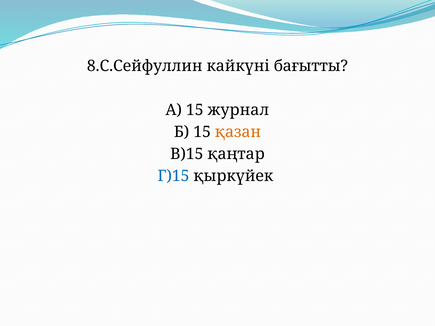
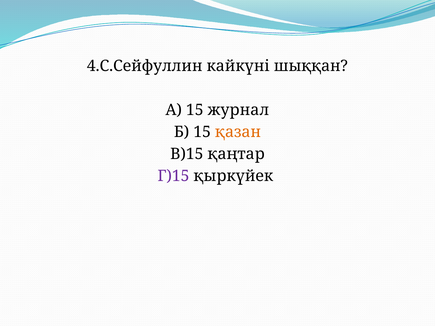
8.С.Сейфуллин: 8.С.Сейфуллин -> 4.С.Сейфуллин (145, 66)
бағытты: бағытты -> шыққан (311, 66)
Г)15 colour: blue -> purple (173, 176)
